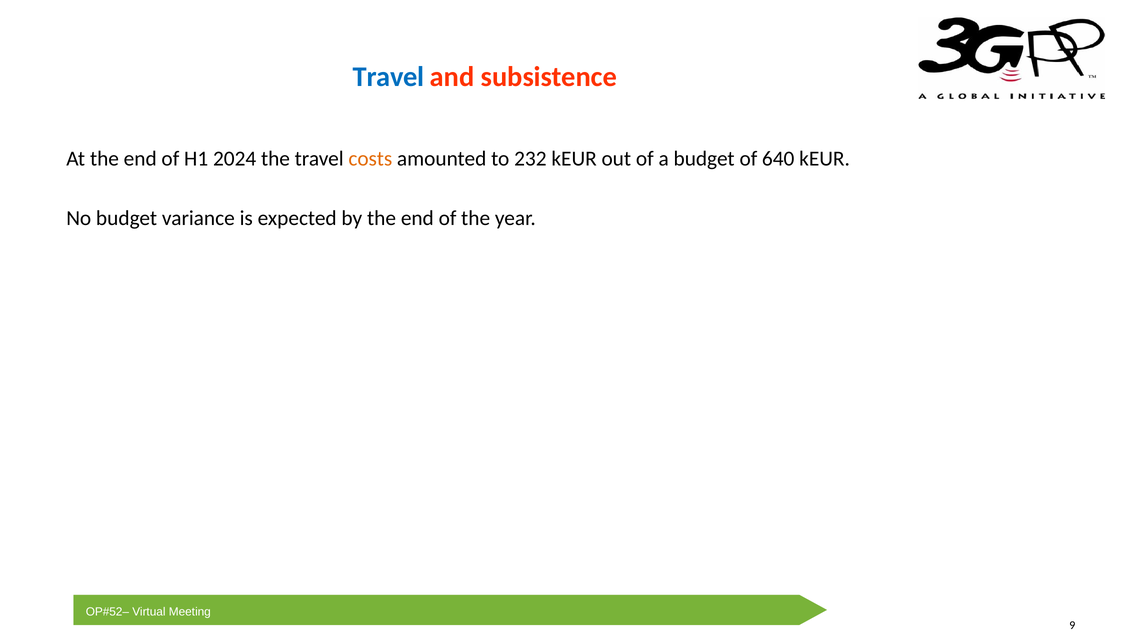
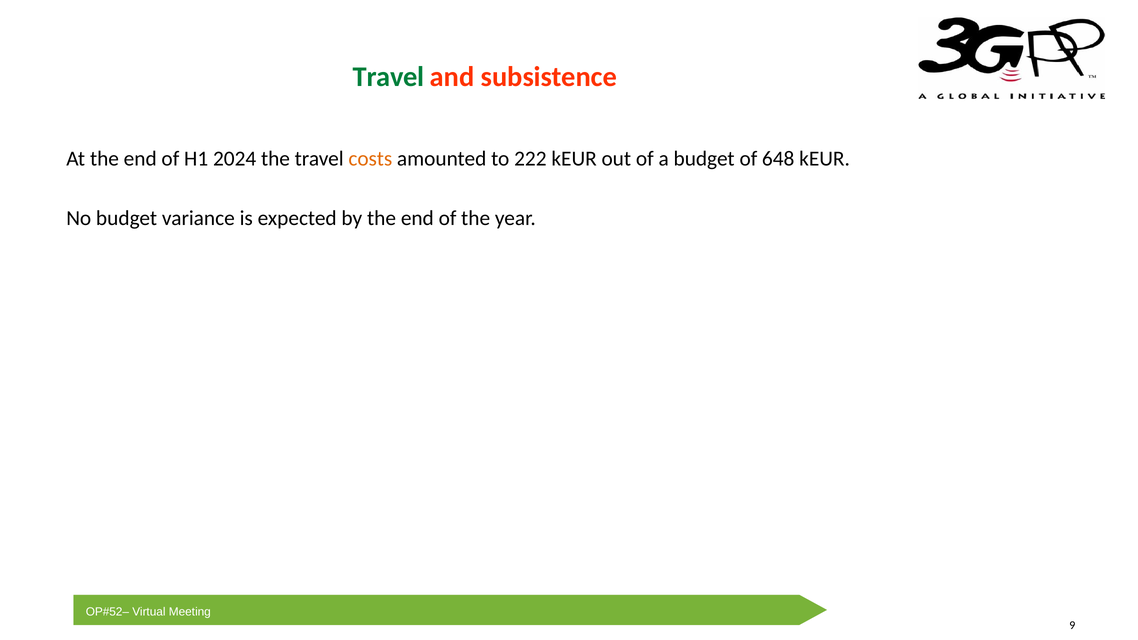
Travel colour: blue -> green (389, 77)
232: 232 -> 222 (530, 159)
640: 640 -> 648 (778, 159)
